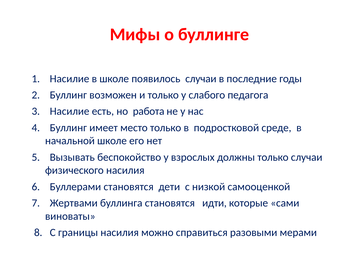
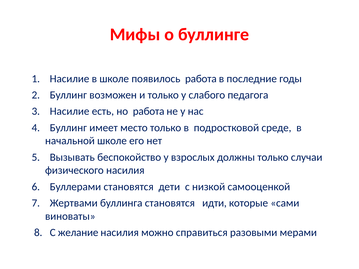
появилось случаи: случаи -> работа (201, 79)
границы: границы -> желание (78, 233)
